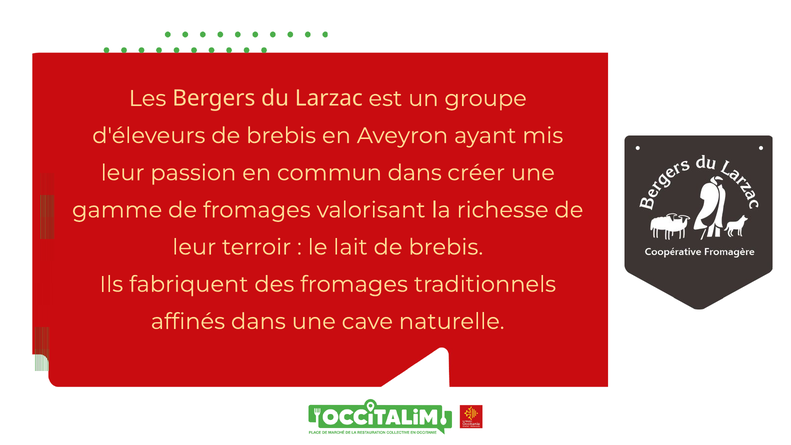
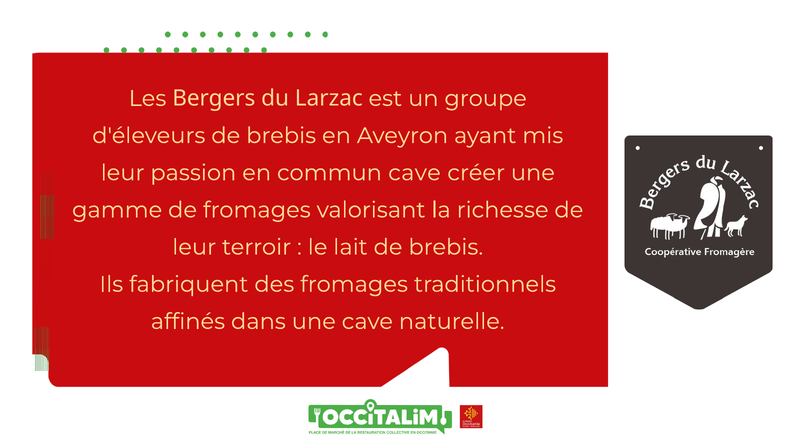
commun dans: dans -> cave (414, 173)
